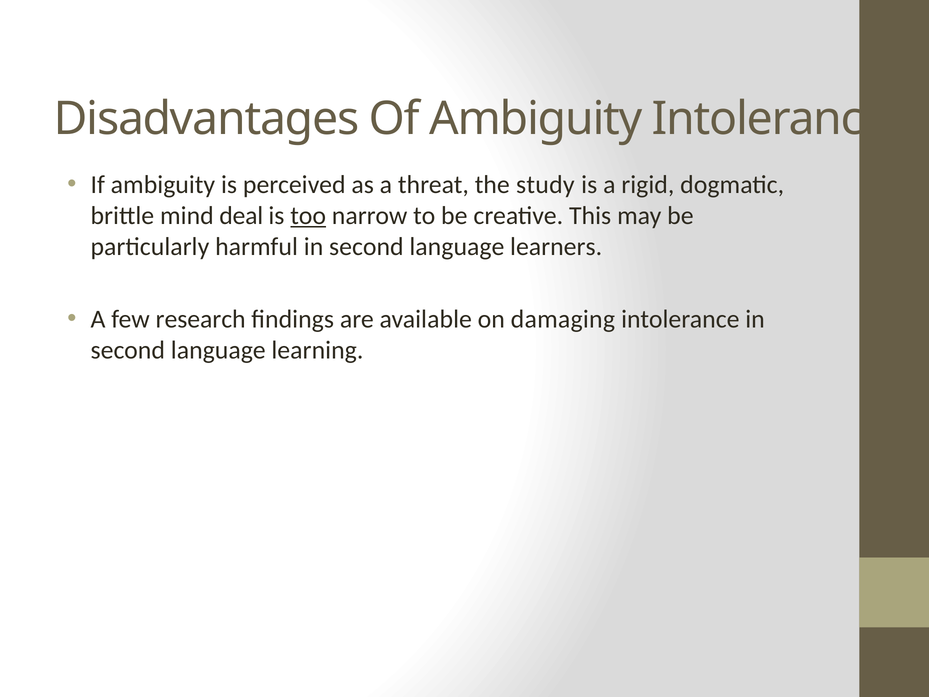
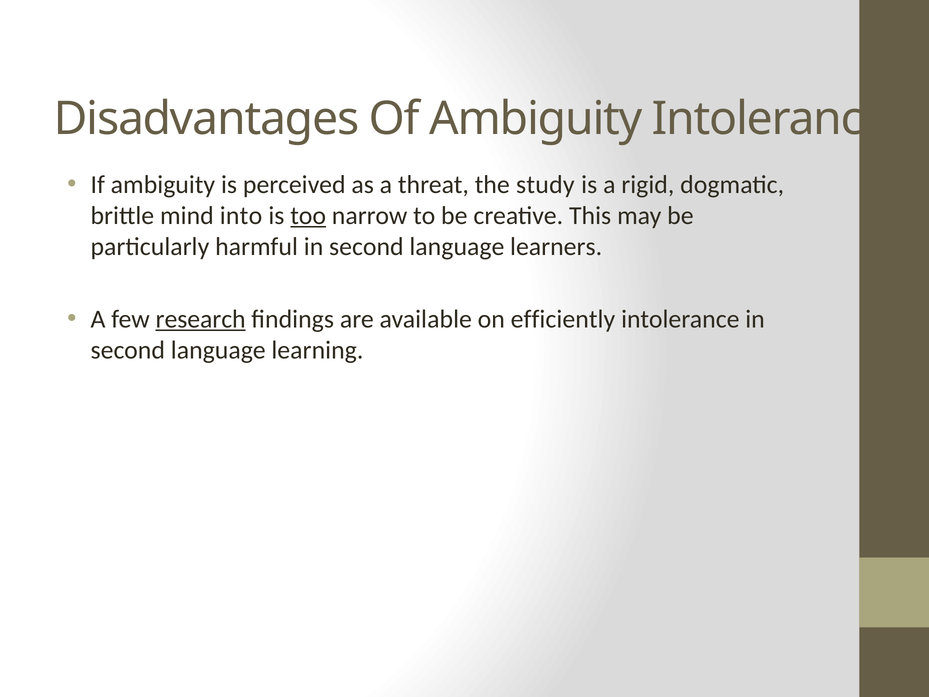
deal: deal -> into (241, 216)
research underline: none -> present (201, 319)
damaging: damaging -> efficiently (563, 319)
